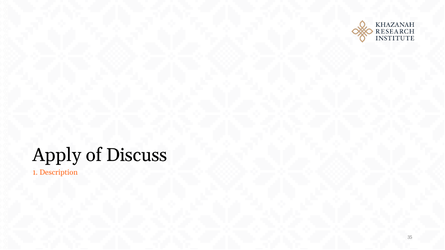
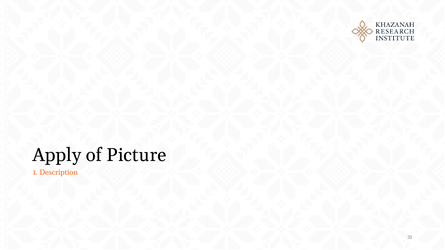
Discuss: Discuss -> Picture (136, 155)
